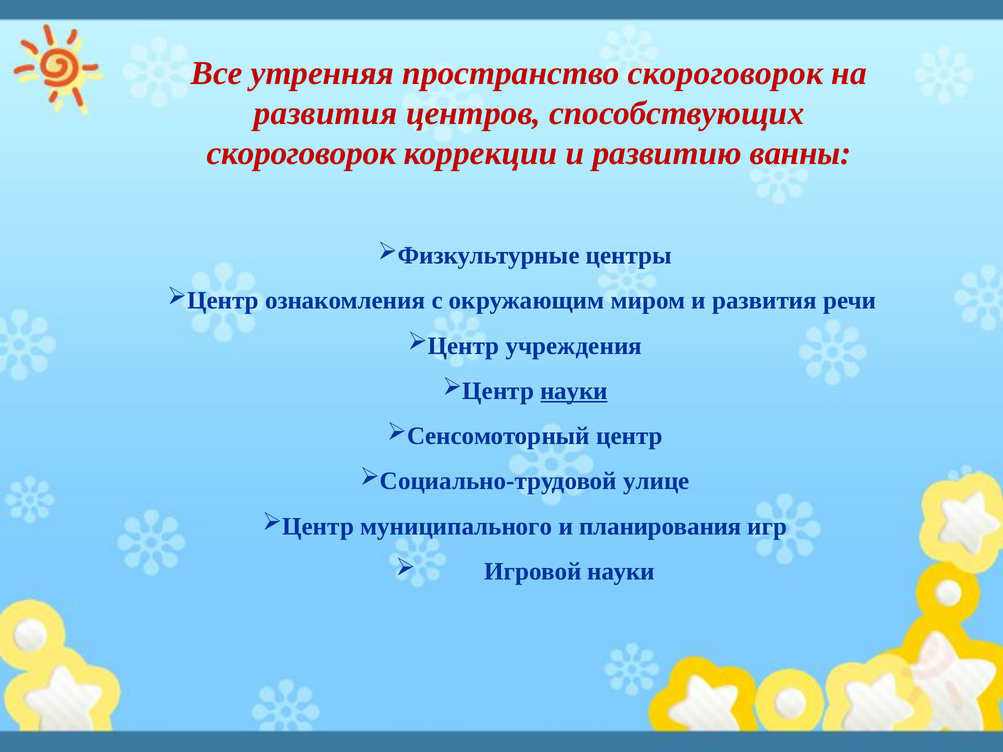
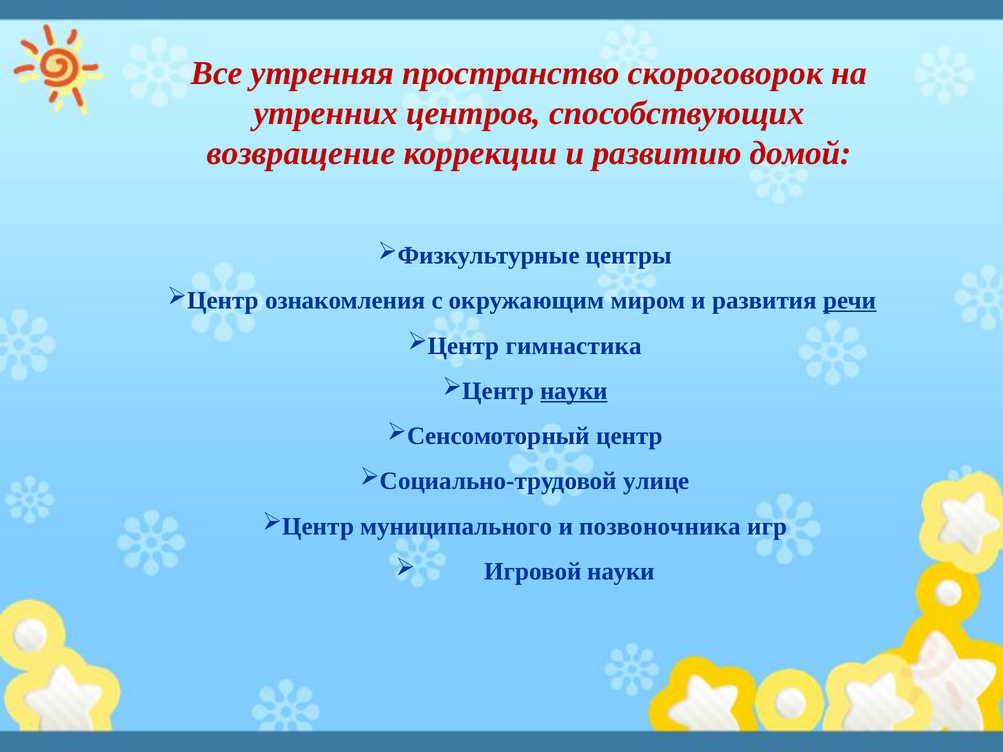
развития: развития -> утренних (326, 113)
скороговорок: скороговорок -> возвращение (301, 153)
ванны: ванны -> домой (801, 153)
речи underline: none -> present (850, 301)
учреждения: учреждения -> гимнастика (574, 346)
планирования: планирования -> позвоночника (660, 526)
